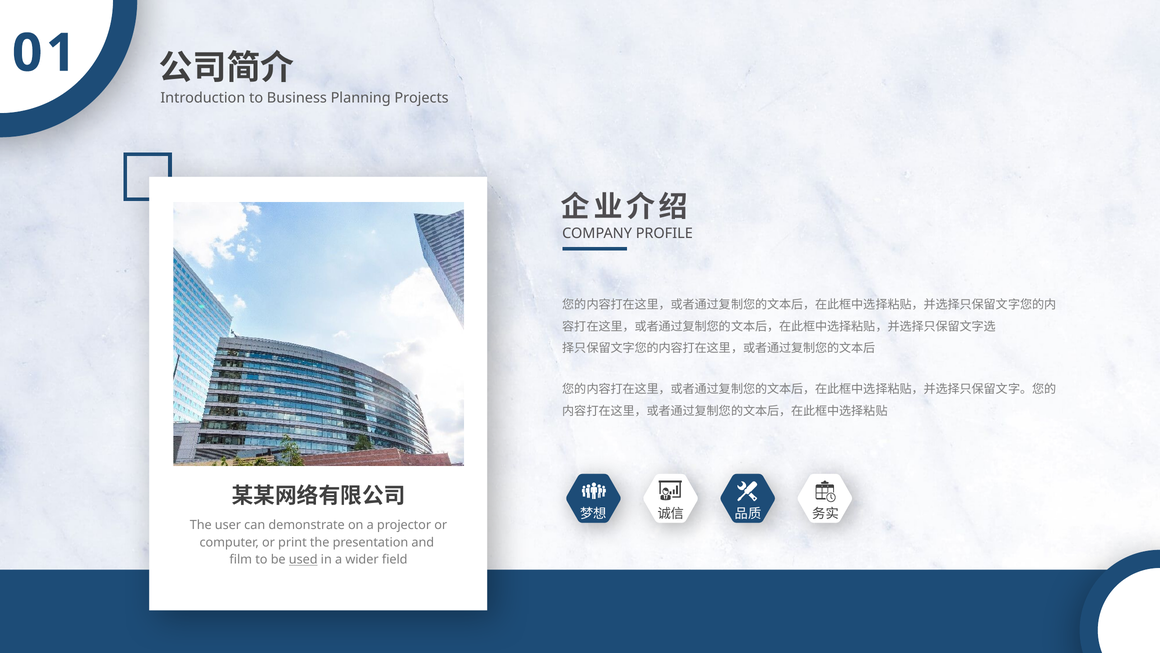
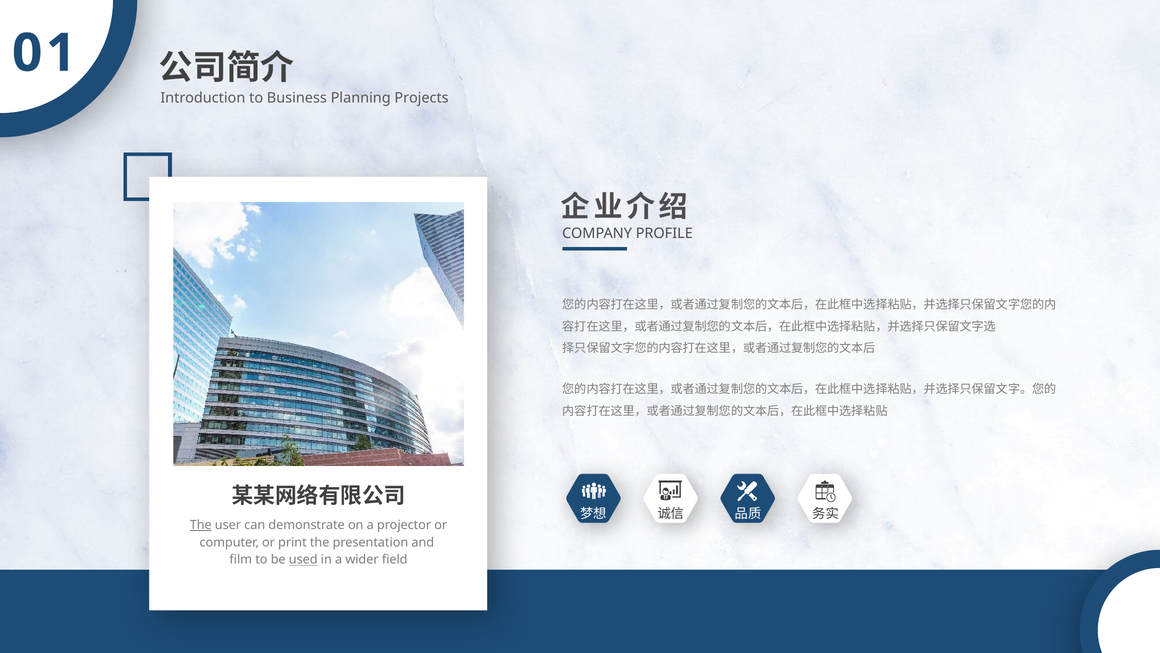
The underline: none -> present (201, 525)
